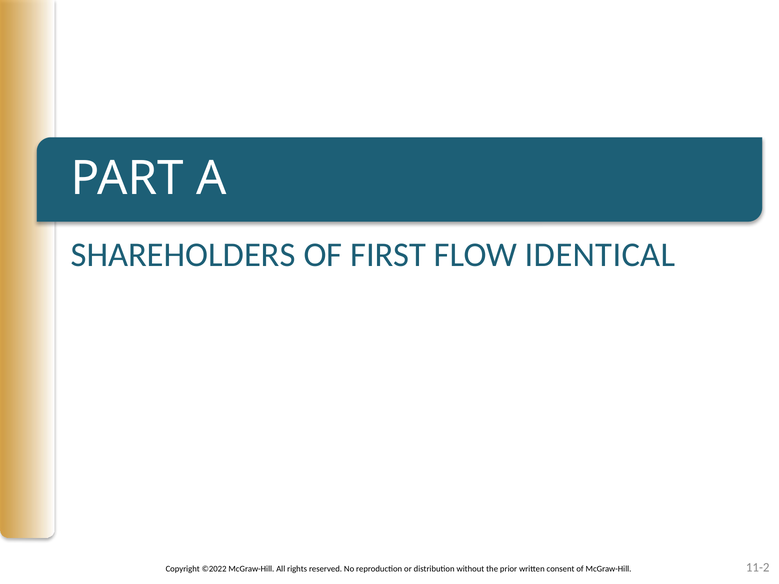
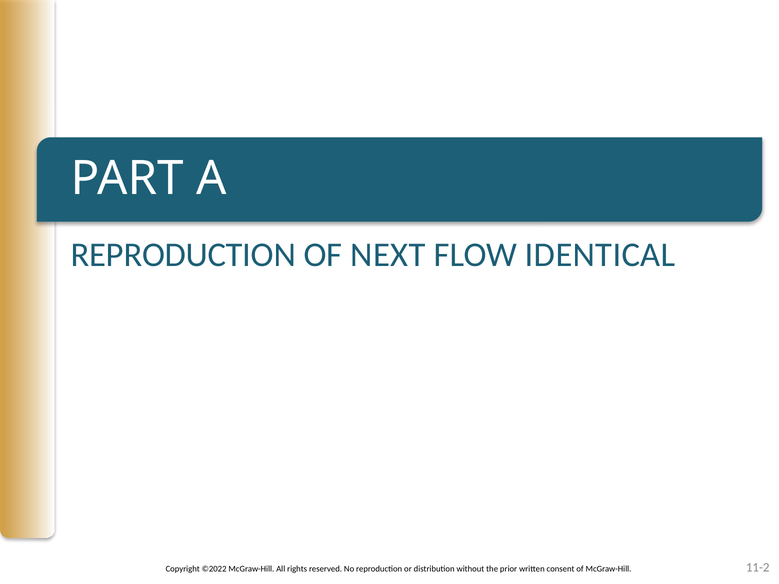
SHAREHOLDERS: SHAREHOLDERS -> REPRODUCTION (183, 255)
FIRST: FIRST -> NEXT (388, 255)
